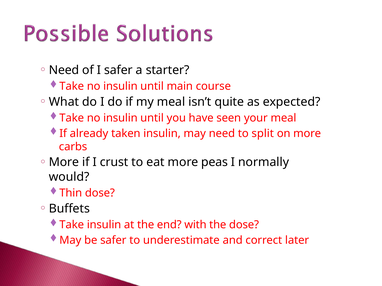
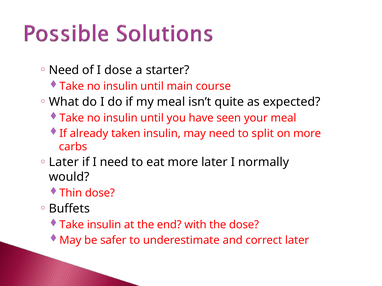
I safer: safer -> dose (118, 70)
More: More -> Later (64, 162)
I crust: crust -> need (114, 162)
more peas: peas -> later (215, 162)
